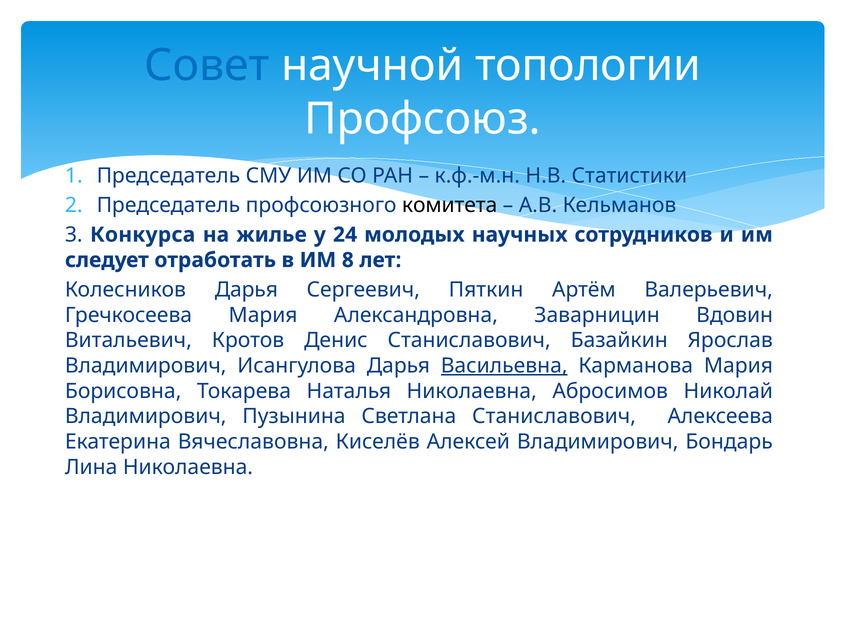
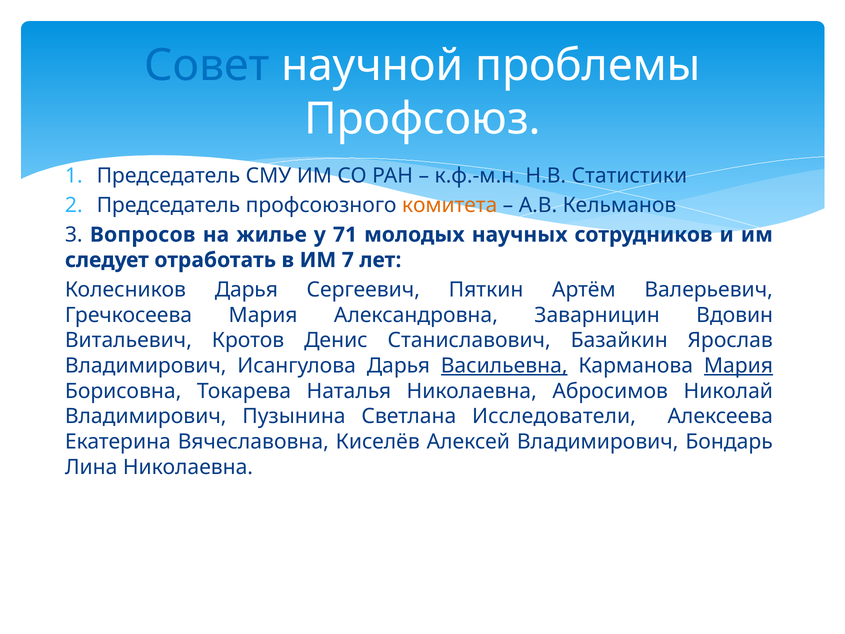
топологии: топологии -> проблемы (588, 65)
комитета colour: black -> orange (450, 205)
Конкурса: Конкурса -> Вопросов (143, 235)
24: 24 -> 71 (345, 235)
8: 8 -> 7 (348, 260)
Мария underline: none -> present (738, 366)
Светлана Станиславович: Станиславович -> Исследователи (554, 416)
